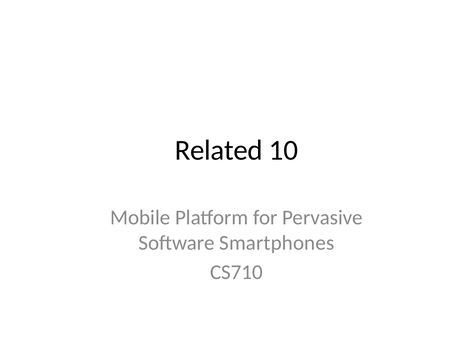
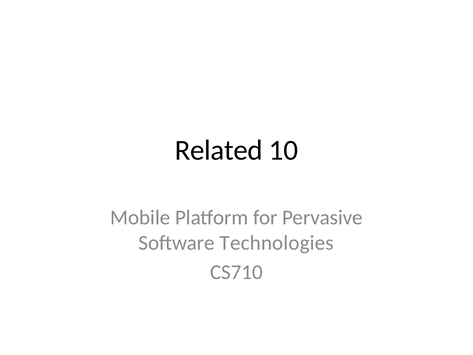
Smartphones: Smartphones -> Technologies (277, 243)
